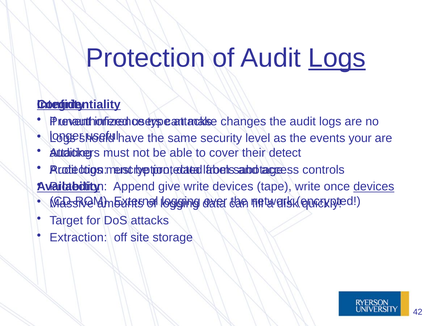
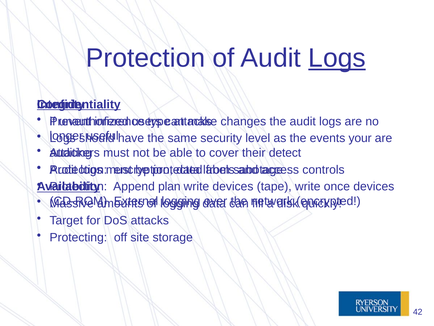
give: give -> plan (169, 186)
devices underline: present -> none (374, 186)
Extraction: Extraction -> Protecting (78, 237)
